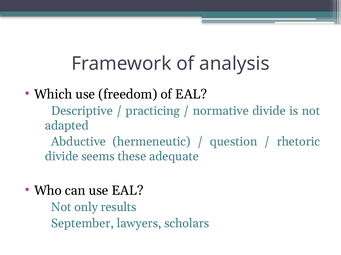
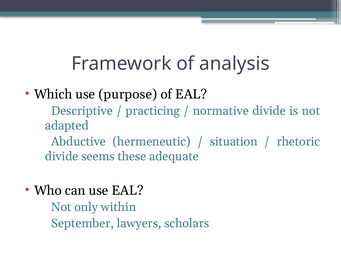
freedom: freedom -> purpose (128, 94)
question: question -> situation (234, 142)
results: results -> within (118, 208)
